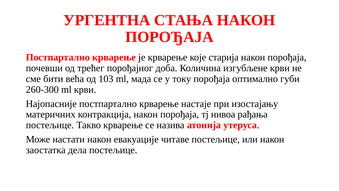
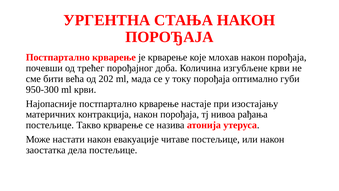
старија: старија -> млохав (224, 57)
103: 103 -> 202 (106, 79)
260-300: 260-300 -> 950-300 (42, 89)
